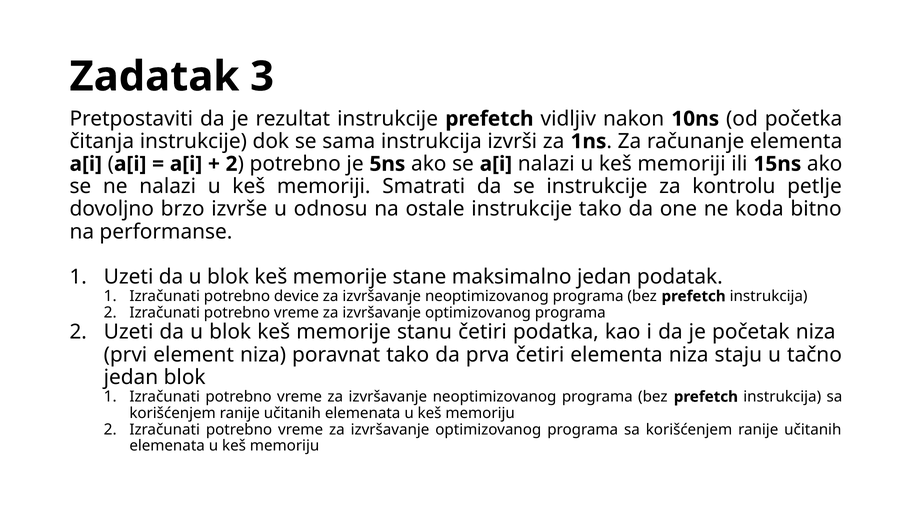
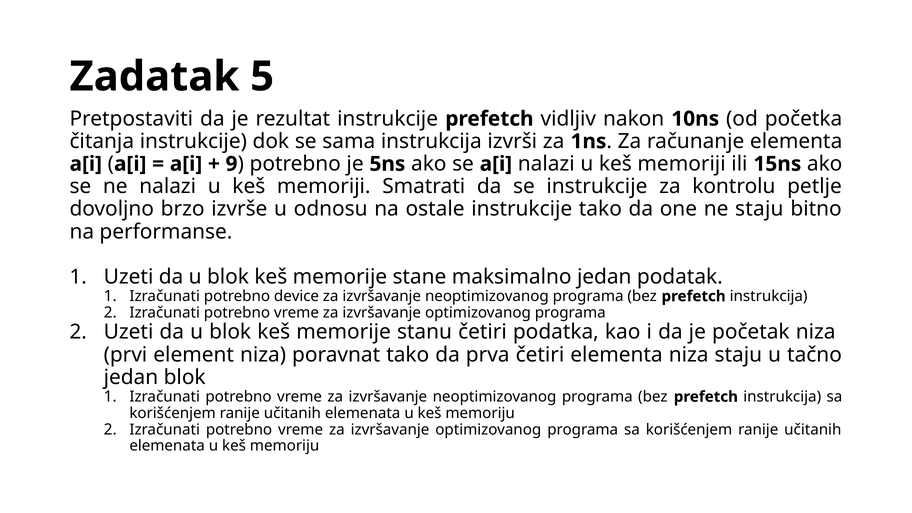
3: 3 -> 5 (262, 77)
2: 2 -> 9 (232, 164)
ne koda: koda -> staju (759, 209)
